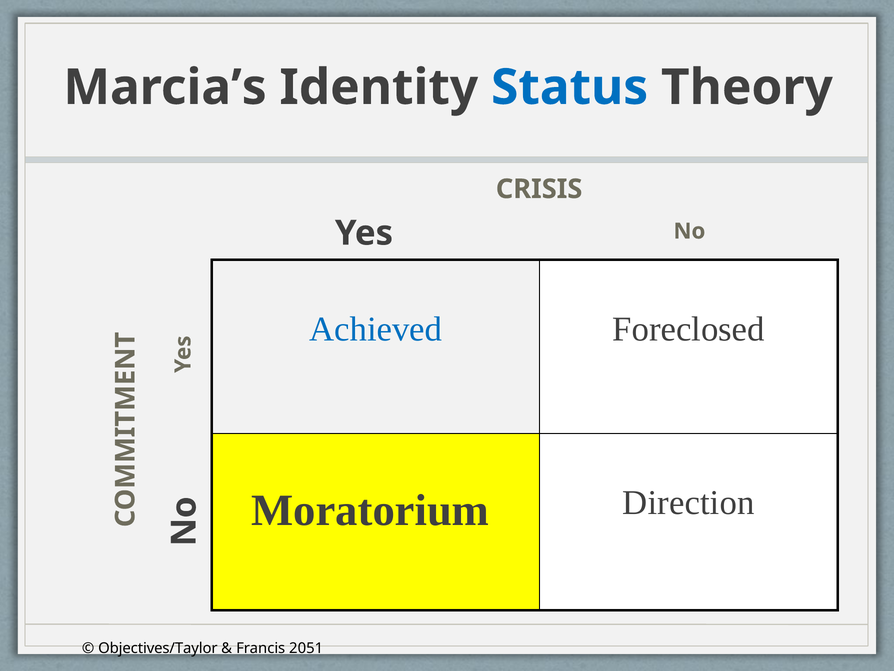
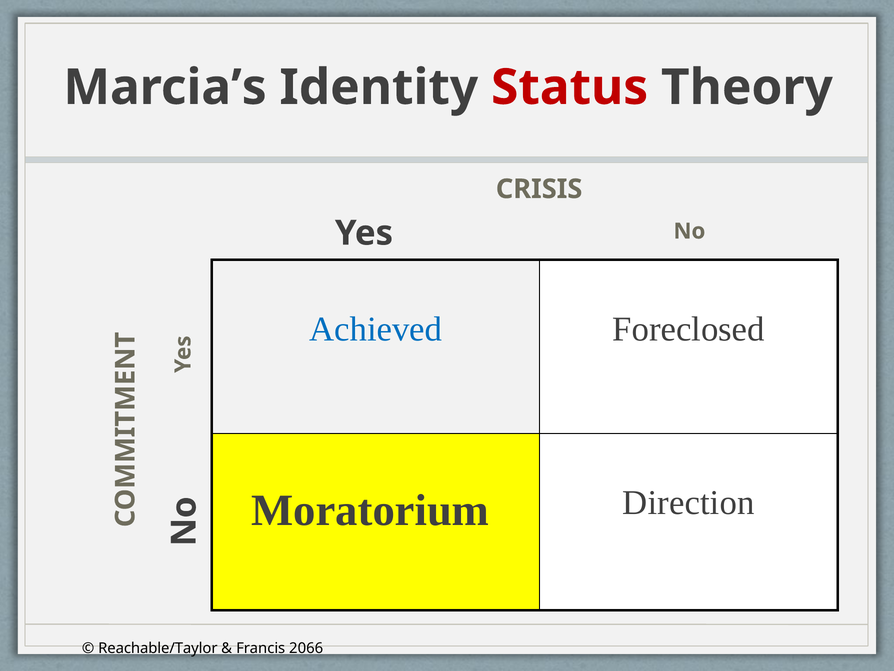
Status colour: blue -> red (570, 87)
Objectives/Taylor: Objectives/Taylor -> Reachable/Taylor (158, 648)
2051: 2051 -> 2066 (306, 648)
